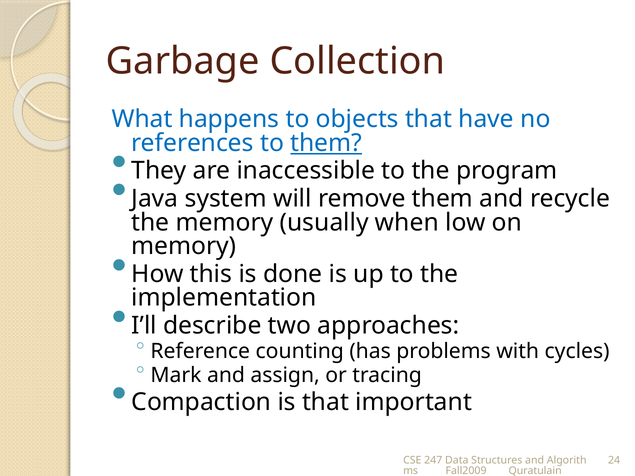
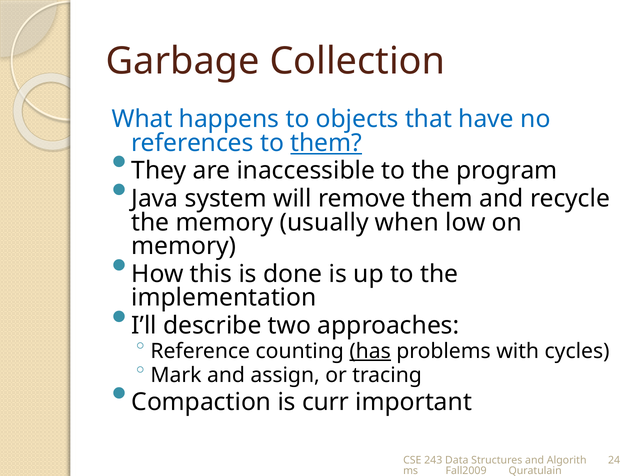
has underline: none -> present (370, 351)
is that: that -> curr (326, 402)
247: 247 -> 243 (433, 460)
